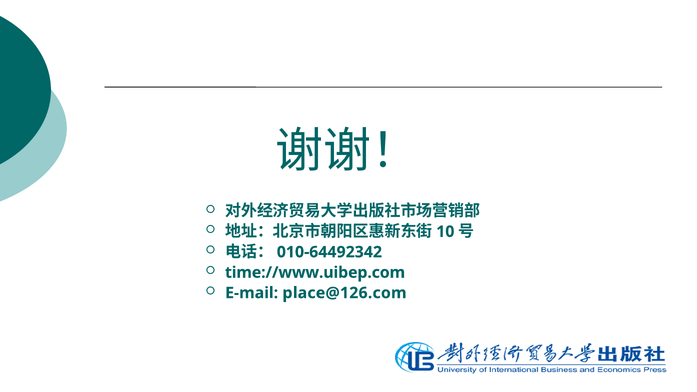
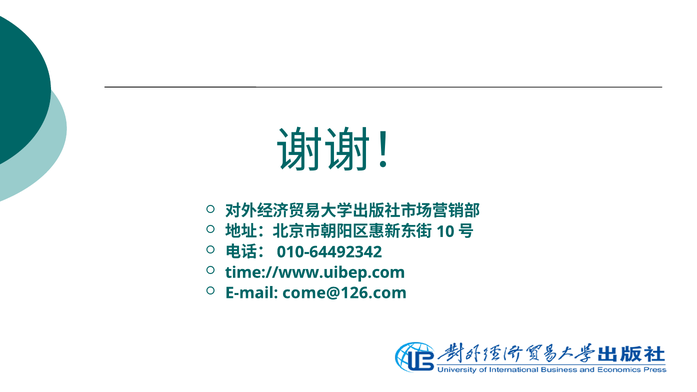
place@126.com: place@126.com -> come@126.com (345, 293)
